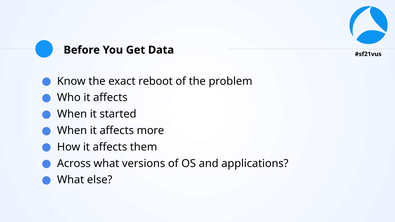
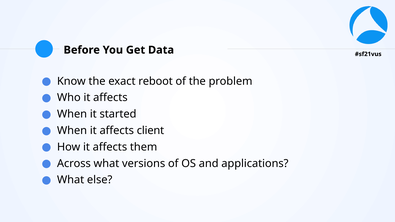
more: more -> client (150, 131)
